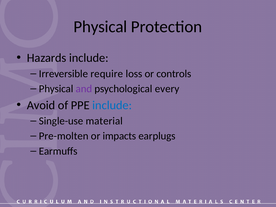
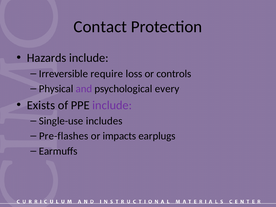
Physical: Physical -> Contact (100, 27)
Avoid: Avoid -> Exists (41, 105)
include colour: blue -> purple (112, 105)
material: material -> includes (104, 121)
Pre-molten: Pre-molten -> Pre-flashes (64, 136)
